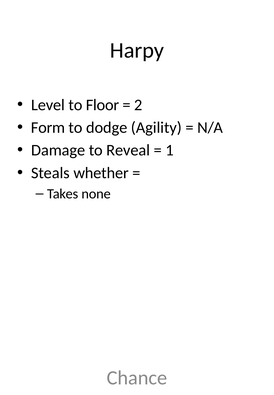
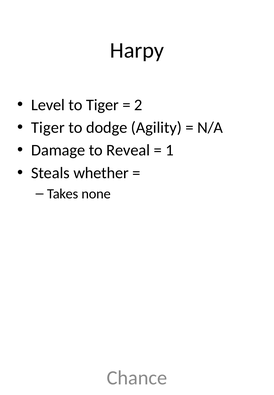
to Floor: Floor -> Tiger (102, 105)
Form: Form -> Tiger (48, 128)
